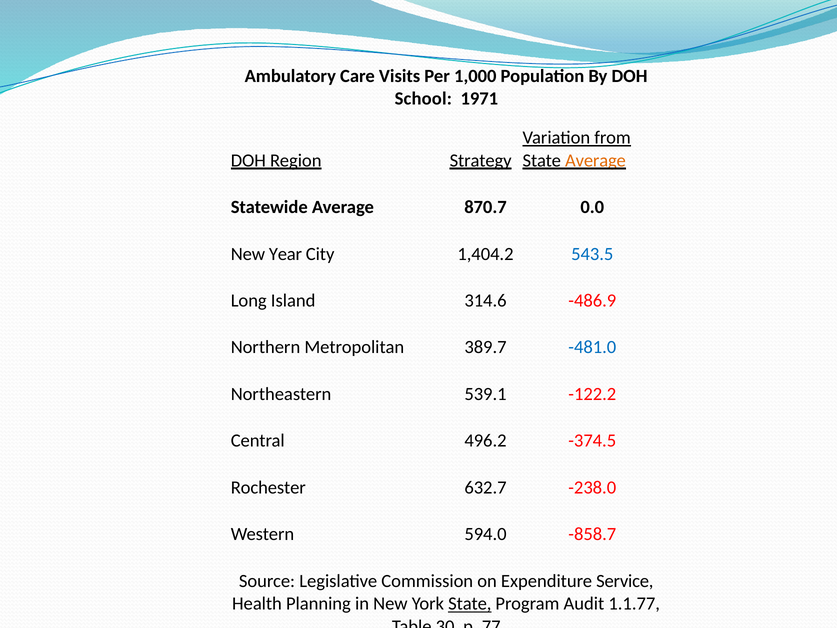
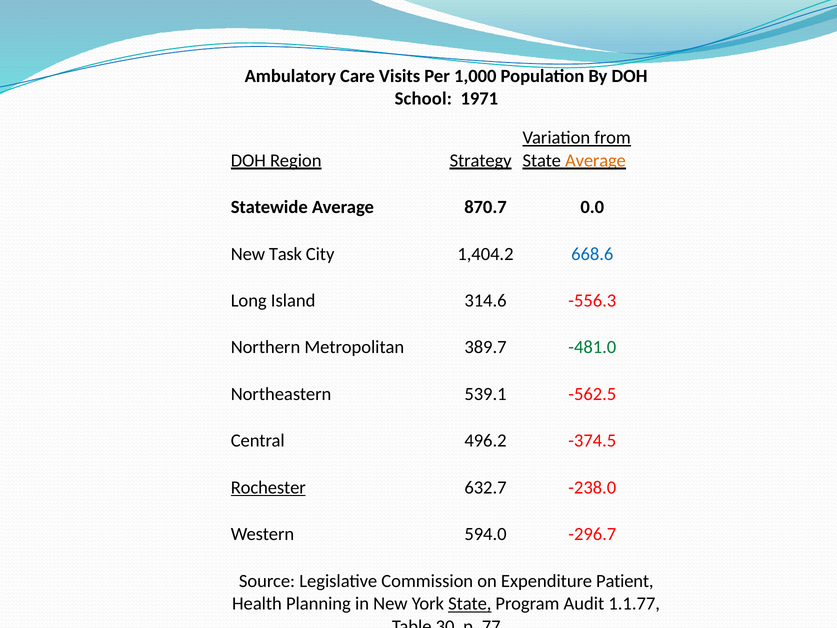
Year: Year -> Task (285, 254)
543.5: 543.5 -> 668.6 (592, 254)
-486.9: -486.9 -> -556.3 (592, 300)
-481.0 colour: blue -> green (592, 347)
-122.2: -122.2 -> -562.5 (592, 394)
Rochester underline: none -> present (268, 487)
-858.7: -858.7 -> -296.7 (592, 534)
Service: Service -> Patient (625, 581)
